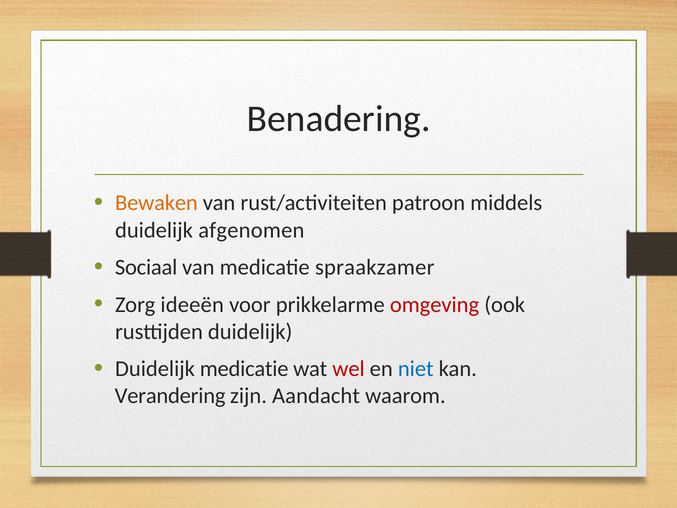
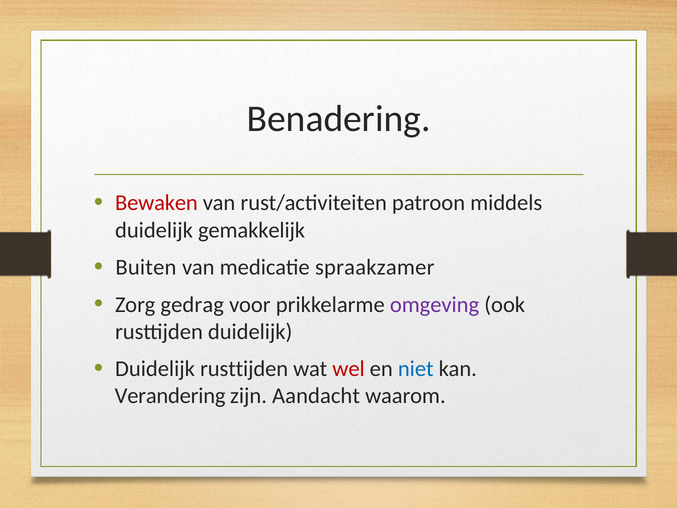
Bewaken colour: orange -> red (156, 203)
afgenomen: afgenomen -> gemakkelijk (252, 230)
Sociaal: Sociaal -> Buiten (146, 267)
ideeën: ideeën -> gedrag (192, 304)
omgeving colour: red -> purple (435, 304)
Duidelijk medicatie: medicatie -> rusttijden (244, 369)
